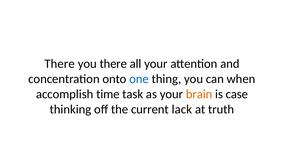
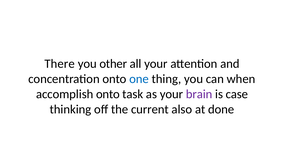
you there: there -> other (113, 64)
accomplish time: time -> onto (108, 94)
brain colour: orange -> purple (199, 94)
lack: lack -> also (182, 109)
truth: truth -> done (221, 109)
